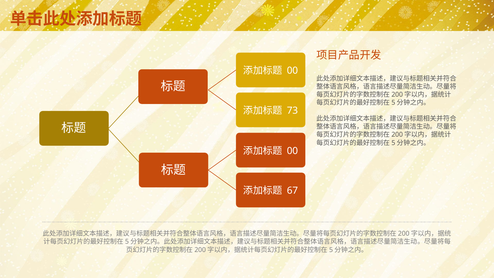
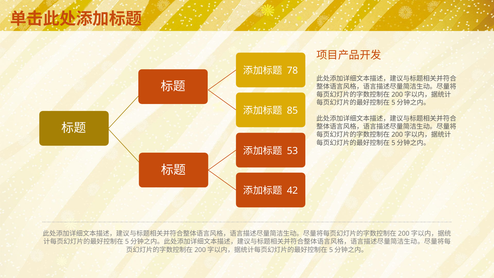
00: 00 -> 78 (292, 71)
73: 73 -> 85 (292, 111)
00: 00 -> 53 (292, 151)
67: 67 -> 42 (292, 191)
